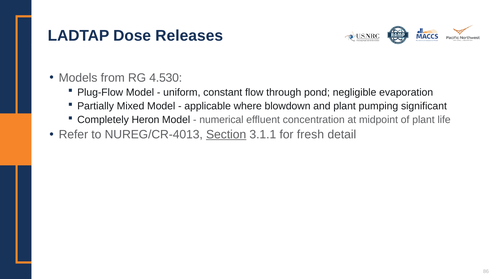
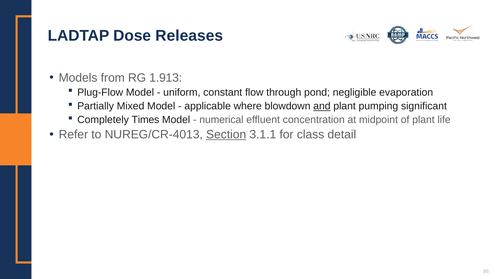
4.530: 4.530 -> 1.913 (166, 78)
and underline: none -> present (322, 106)
Heron: Heron -> Times (145, 120)
fresh: fresh -> class (311, 134)
